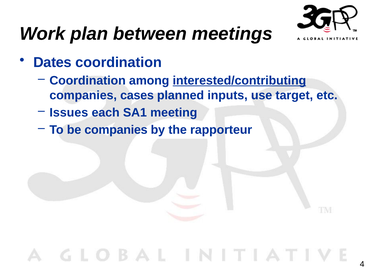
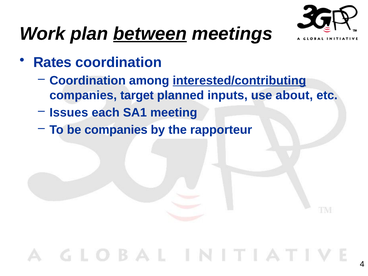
between underline: none -> present (150, 34)
Dates: Dates -> Rates (52, 62)
cases: cases -> target (137, 95)
target: target -> about (294, 95)
